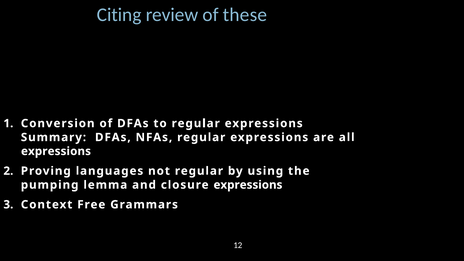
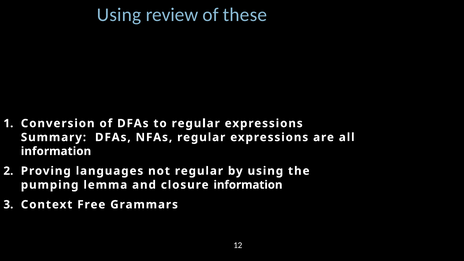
Citing: Citing -> Using (119, 15)
expressions: expressions -> information (56, 151)
closure expressions: expressions -> information (248, 185)
